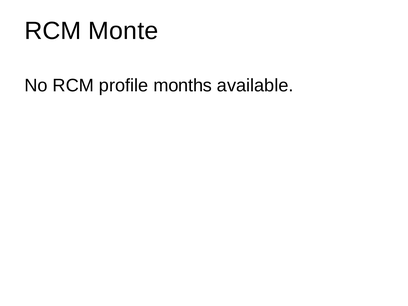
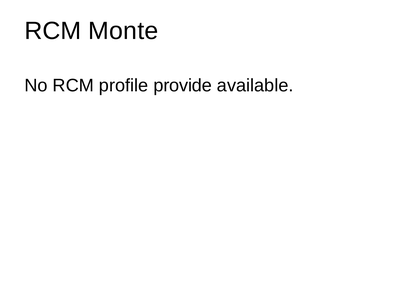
months: months -> provide (183, 86)
